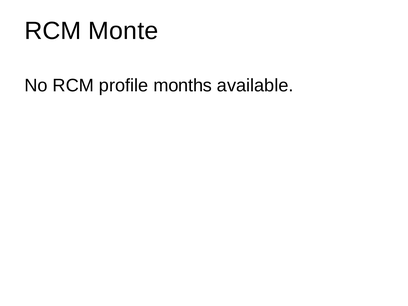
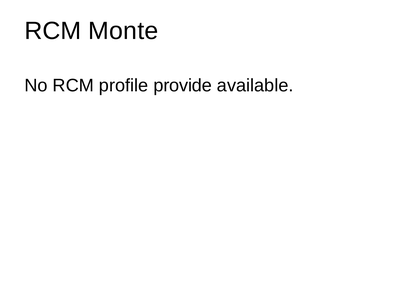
months: months -> provide (183, 86)
